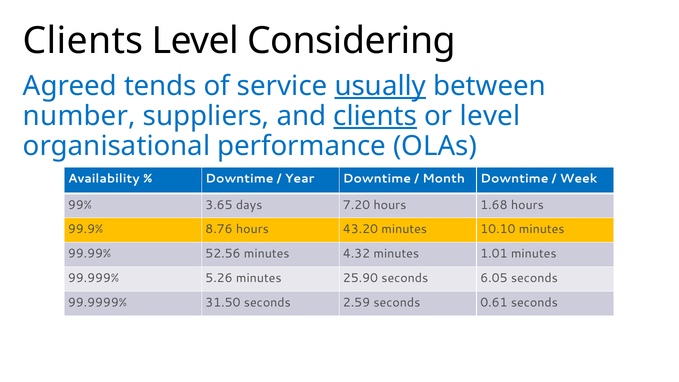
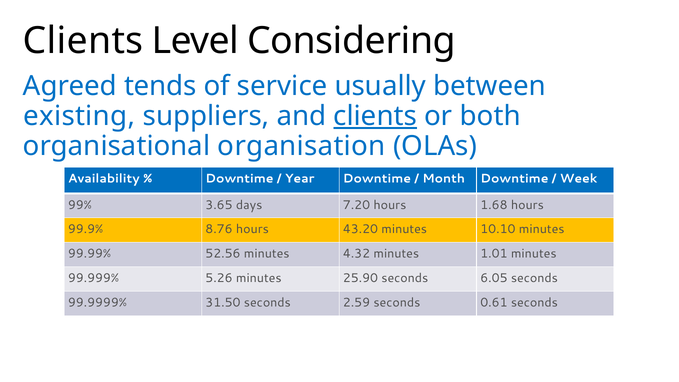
usually underline: present -> none (380, 86)
number: number -> existing (79, 116)
or level: level -> both (490, 116)
performance: performance -> organisation (302, 146)
